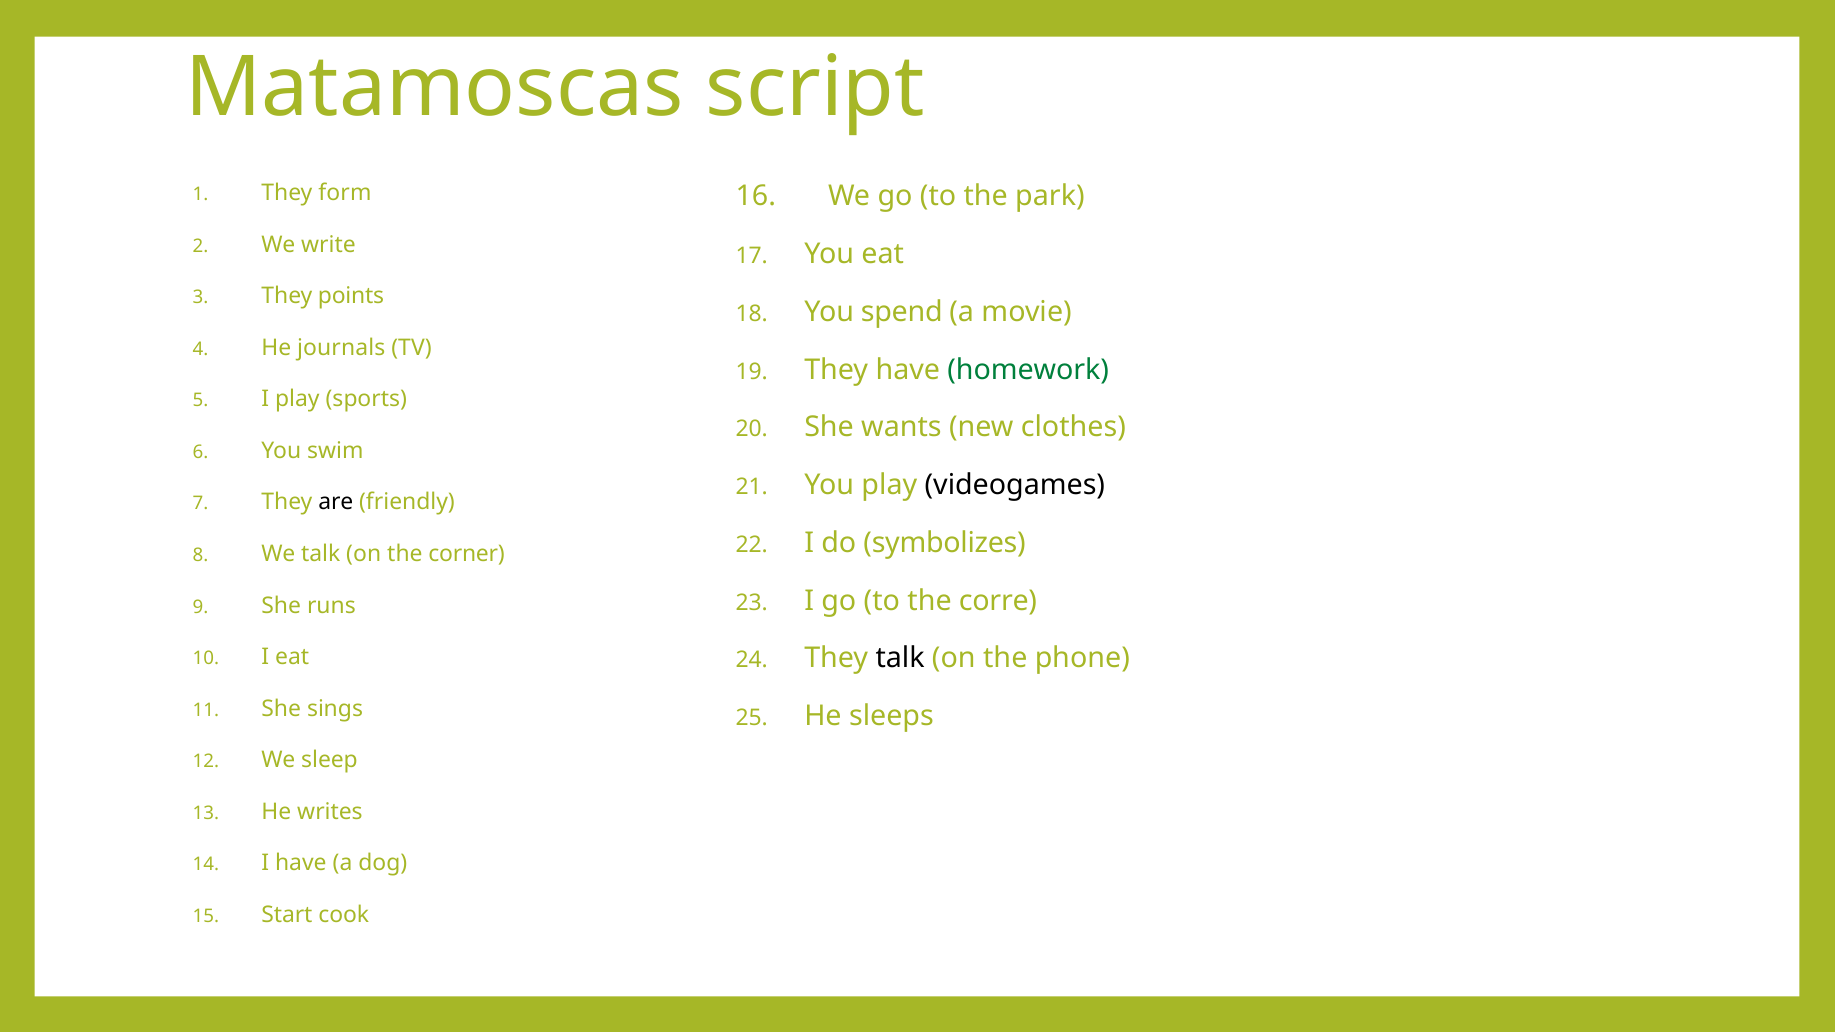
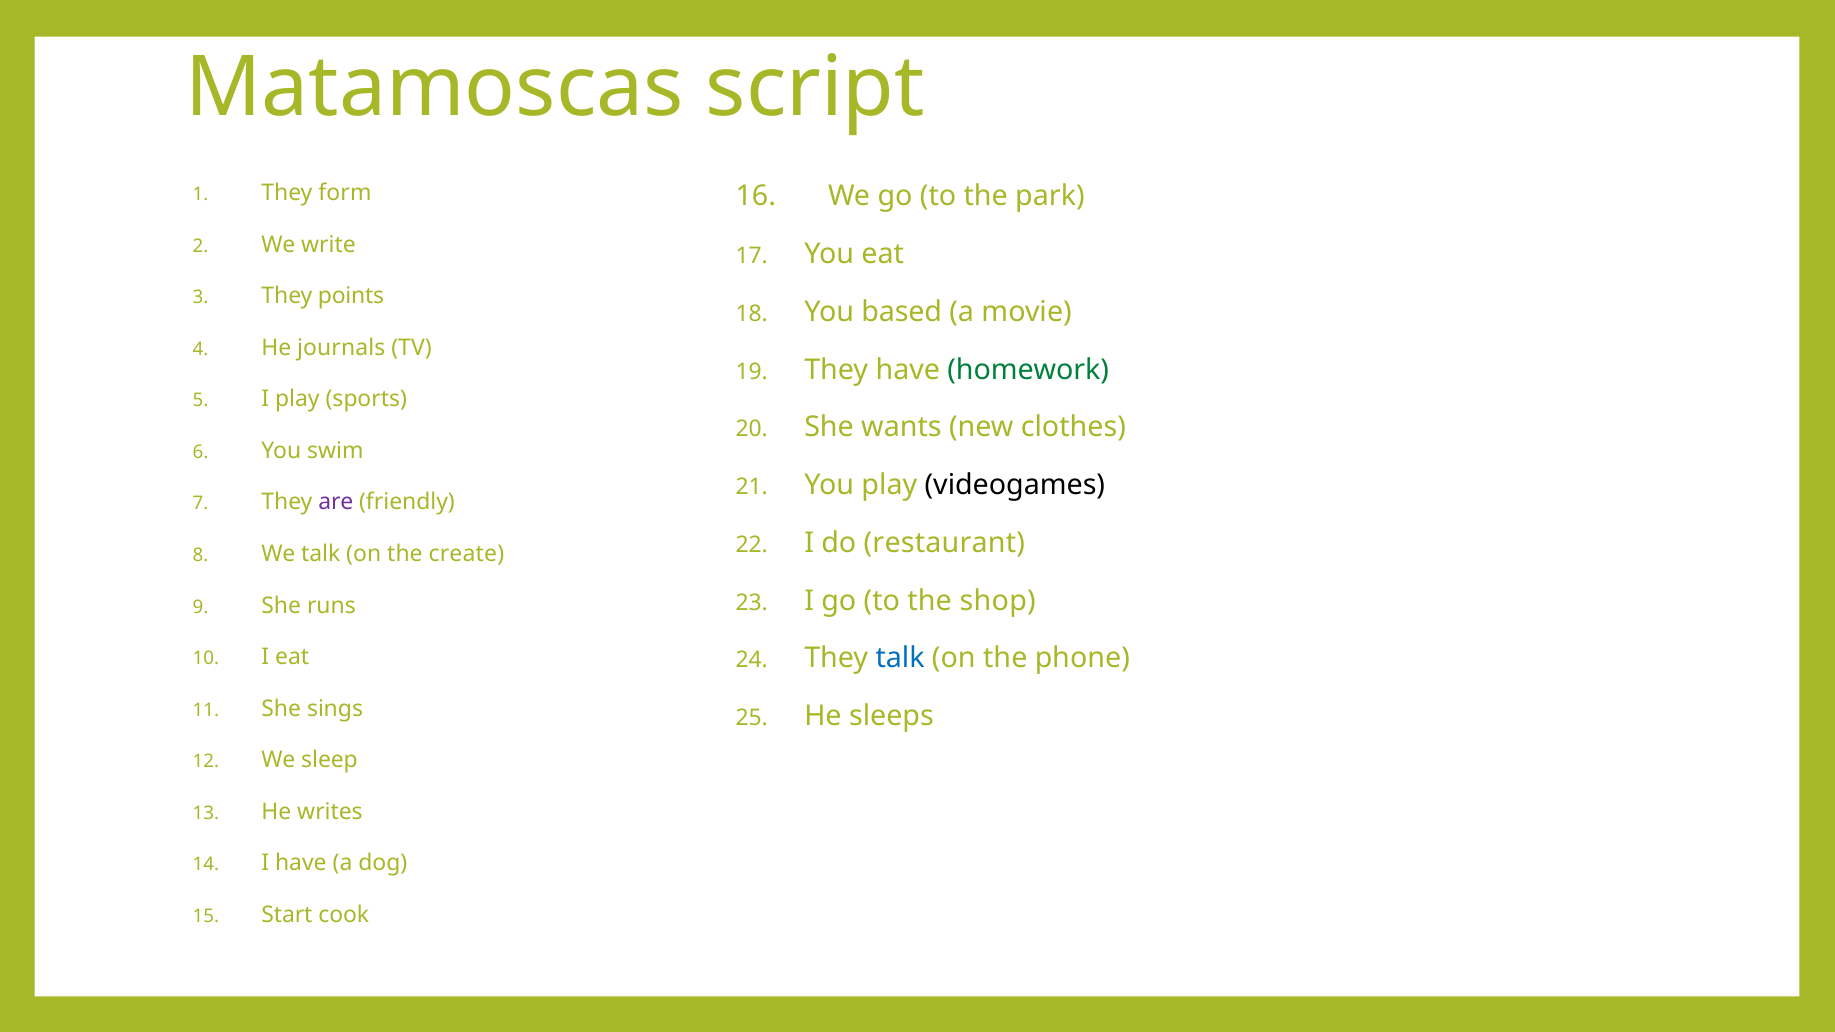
spend: spend -> based (902, 312)
are colour: black -> purple (336, 503)
symbolizes: symbolizes -> restaurant (944, 543)
corner: corner -> create (466, 554)
corre: corre -> shop (998, 601)
talk colour: black -> blue (900, 658)
